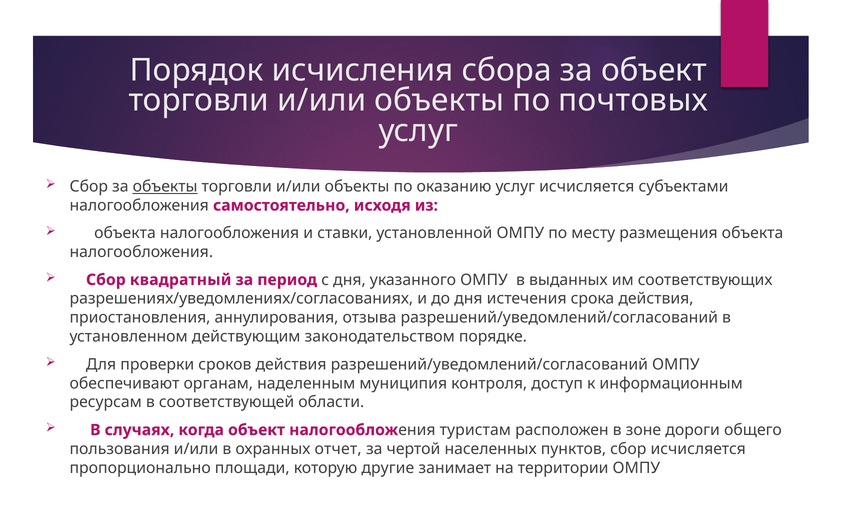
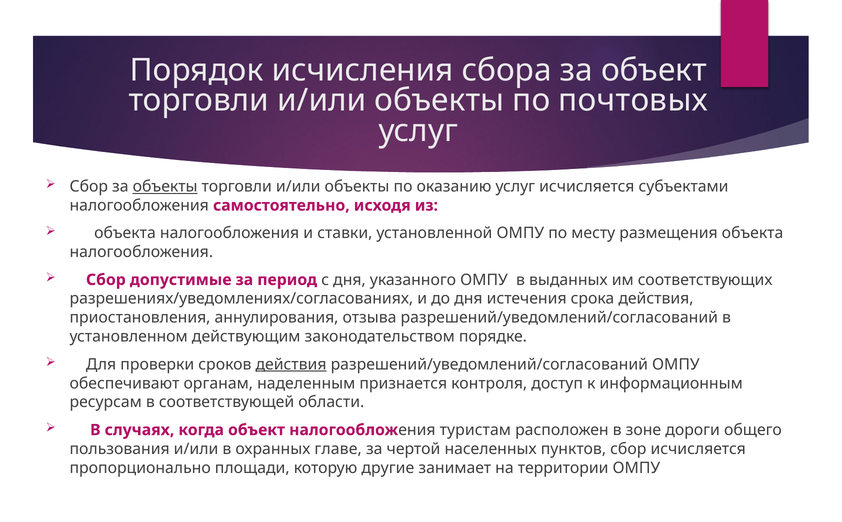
квадратный: квадратный -> допустимые (181, 280)
действия underline: none -> present (291, 364)
муниципия: муниципия -> признается (403, 383)
отчет: отчет -> главе (338, 449)
